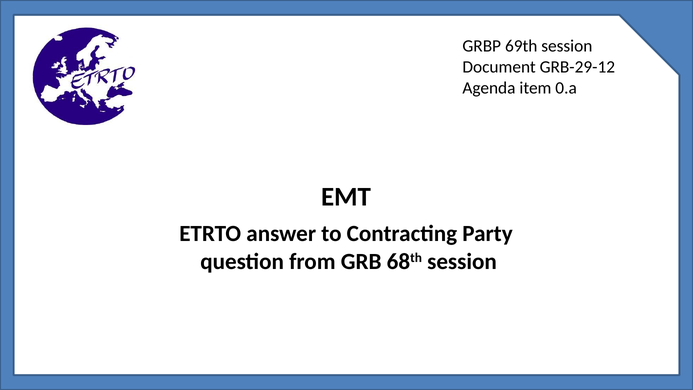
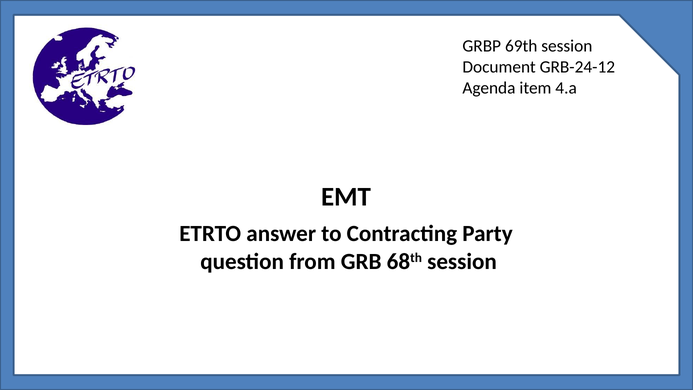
GRB-29-12: GRB-29-12 -> GRB-24-12 (577, 67)
0.a: 0.a -> 4.a (566, 88)
